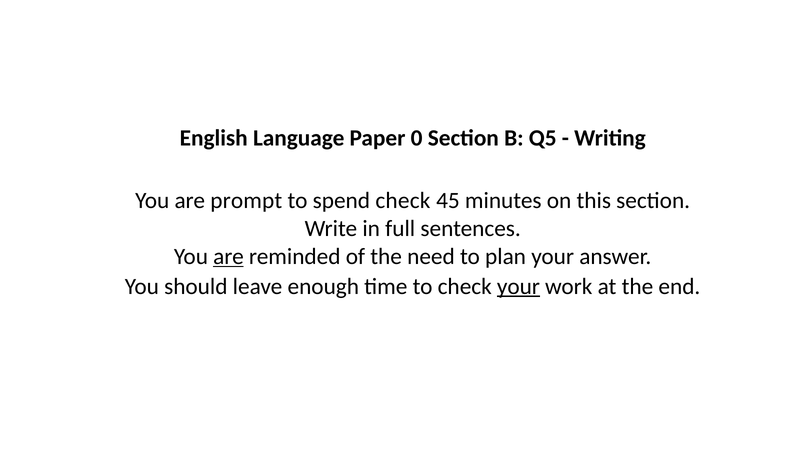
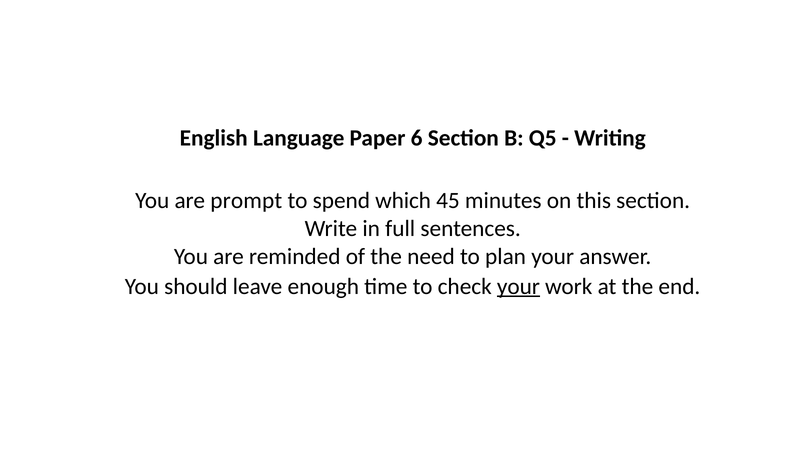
0: 0 -> 6 (417, 138)
spend check: check -> which (403, 201)
are underline: present -> none (229, 257)
